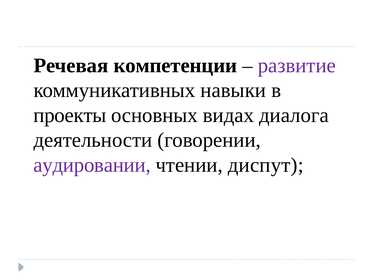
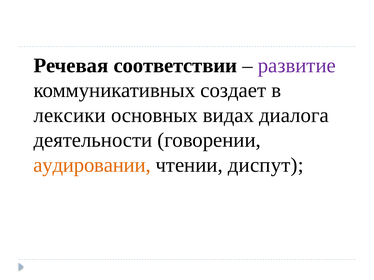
компетенции: компетенции -> соответствии (175, 66)
навыки: навыки -> создает (233, 91)
проекты: проекты -> лексики (70, 115)
аудировании colour: purple -> orange (92, 165)
